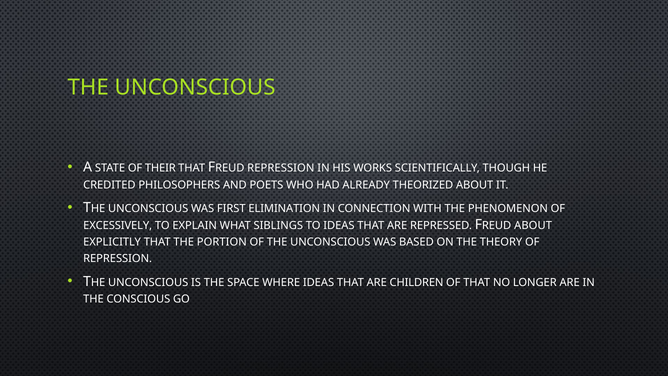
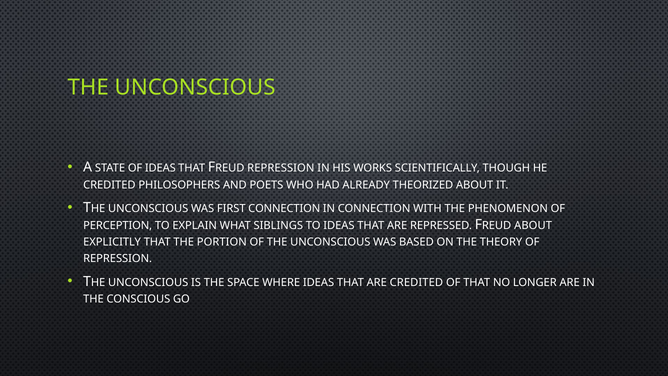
OF THEIR: THEIR -> IDEAS (160, 168)
FIRST ELIMINATION: ELIMINATION -> CONNECTION (284, 209)
EXCESSIVELY: EXCESSIVELY -> PERCEPTION (118, 225)
ARE CHILDREN: CHILDREN -> CREDITED (416, 282)
